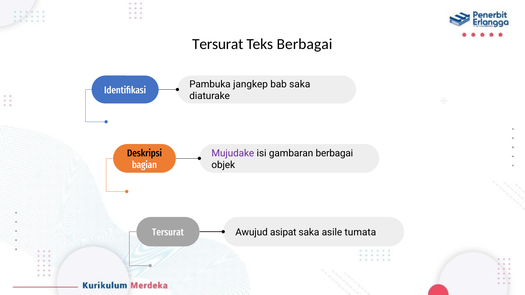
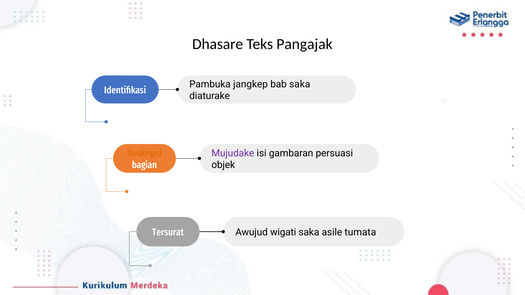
Tersurat: Tersurat -> Dhasare (218, 44)
Teks Berbagai: Berbagai -> Pangajak (305, 44)
gambaran berbagai: berbagai -> persuasi (334, 153)
Deskripsi colour: black -> orange (144, 153)
asipat: asipat -> wigati (283, 233)
